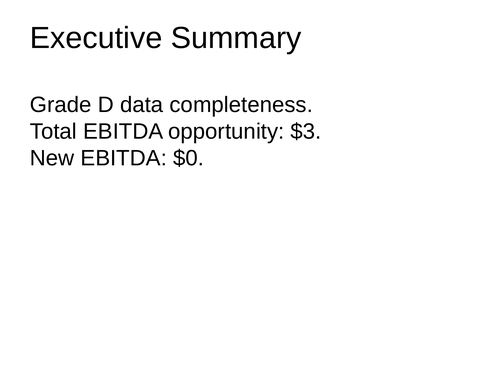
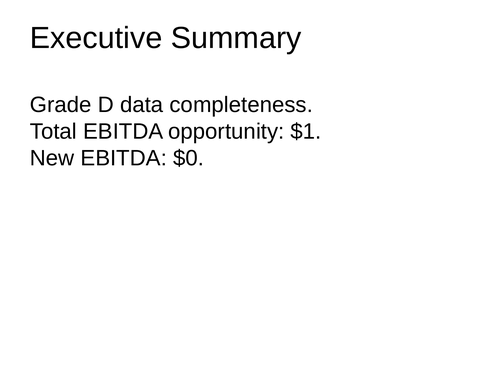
$3: $3 -> $1 (306, 132)
